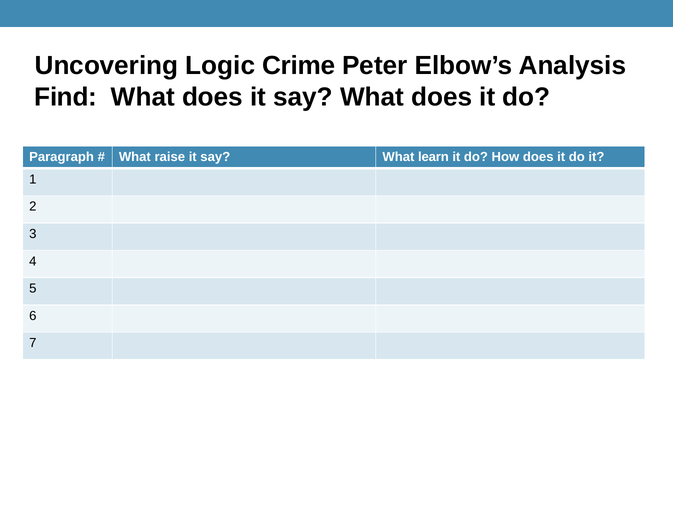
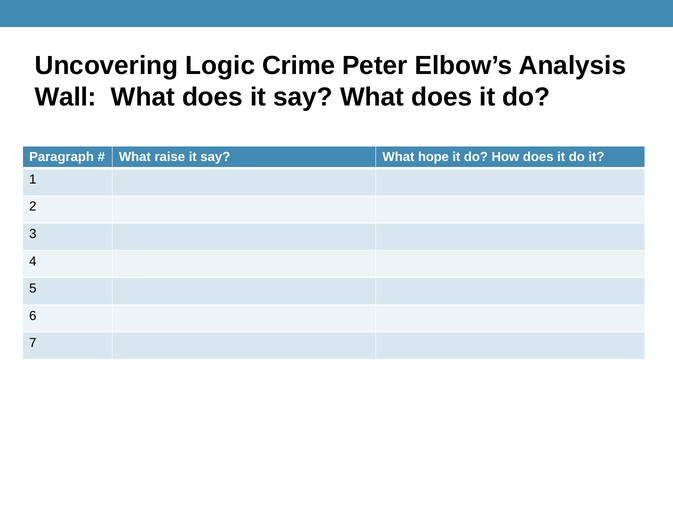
Find: Find -> Wall (66, 97)
learn: learn -> hope (433, 157)
